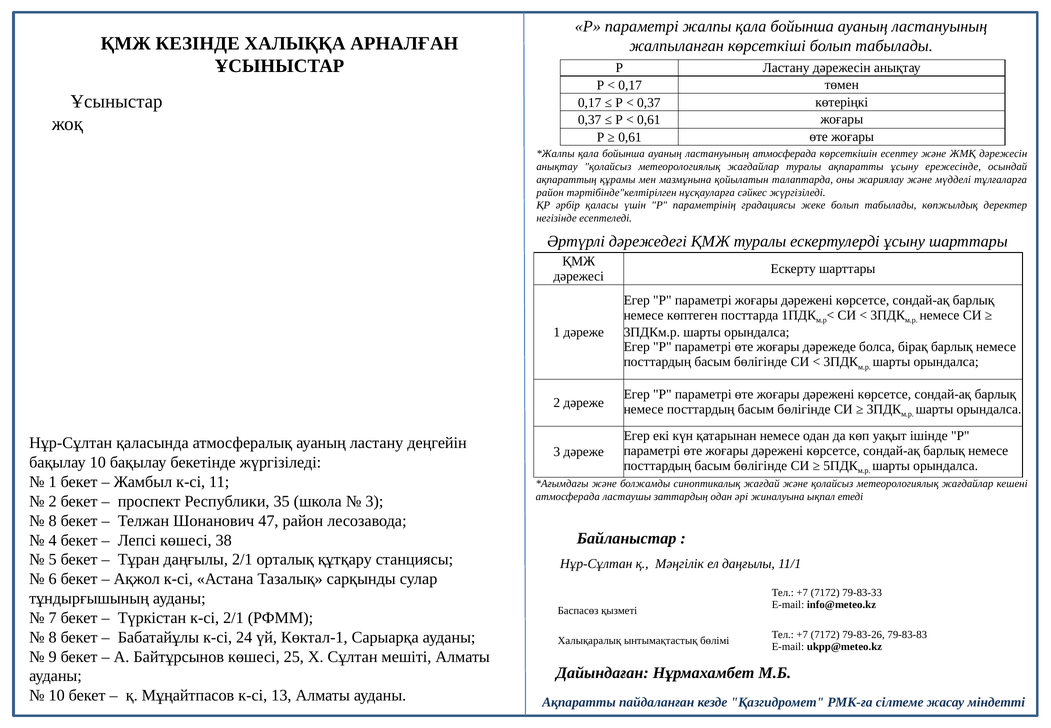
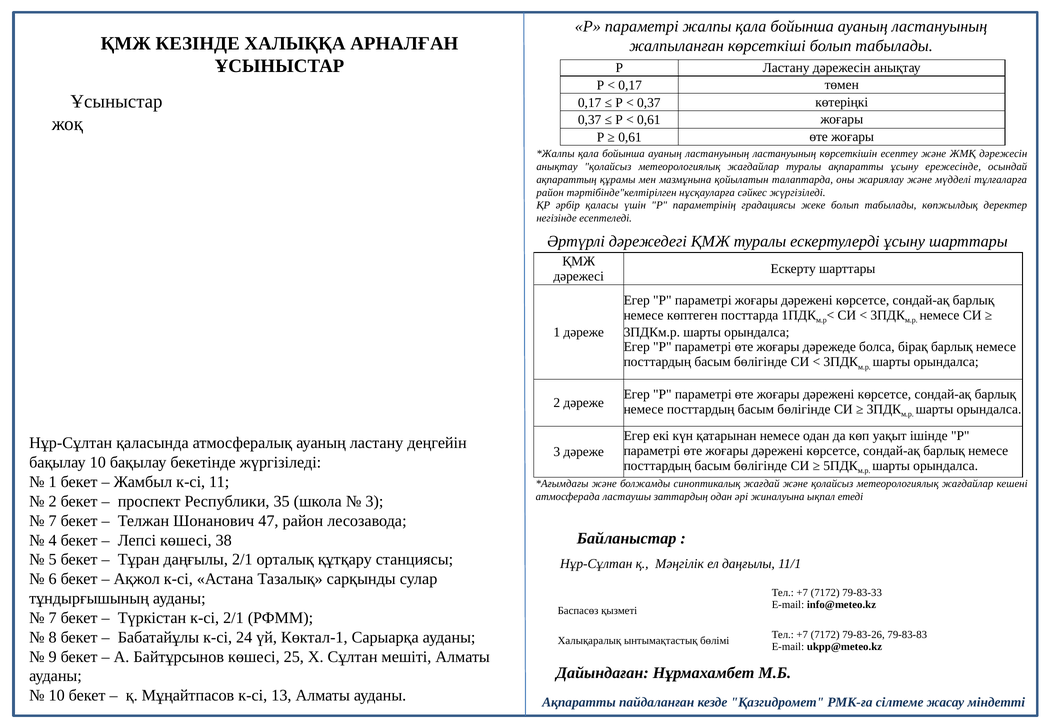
ластануының атмосферада: атмосферада -> ластануының (784, 154)
8: 8 -> 7 (53, 521)
